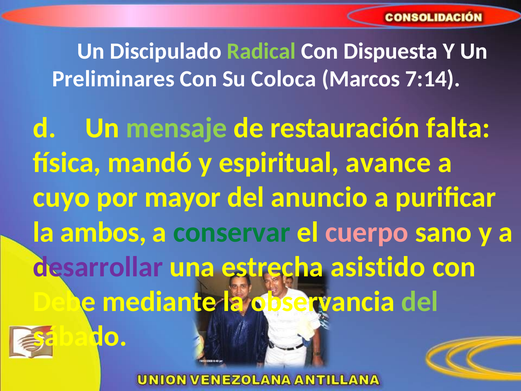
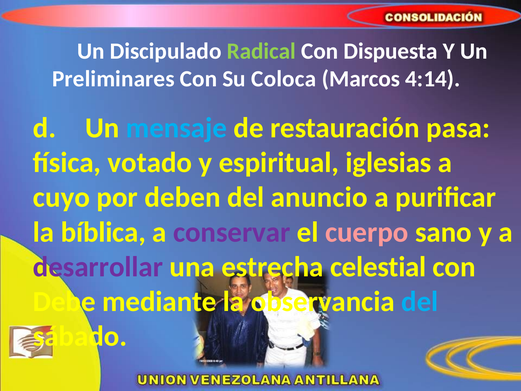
7:14: 7:14 -> 4:14 (433, 79)
mensaje colour: light green -> light blue (176, 128)
falta: falta -> pasa (458, 128)
mandó: mandó -> votado (150, 163)
avance: avance -> iglesias (388, 163)
mayor: mayor -> deben (183, 197)
ambos: ambos -> bíblica (103, 232)
conservar colour: green -> purple (232, 232)
asistido: asistido -> celestial (378, 267)
del colour: light green -> light blue (420, 301)
